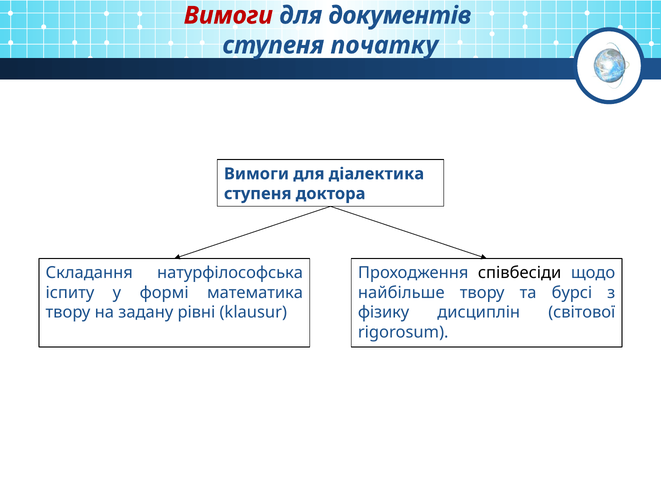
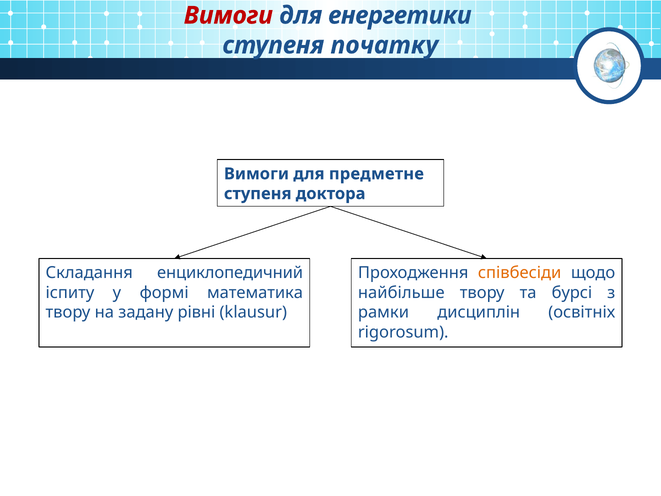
документів: документів -> енергетики (400, 15)
діалектика: діалектика -> предметне (376, 174)
натурфілософська: натурфілософська -> енциклопедичний (230, 273)
співбесіди colour: black -> orange (520, 273)
фізику: фізику -> рамки (383, 312)
світової: світової -> освітніх (582, 312)
